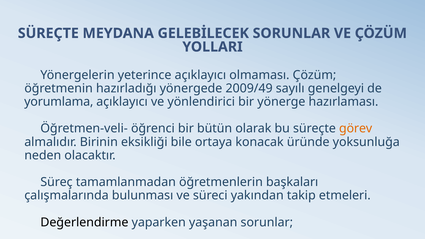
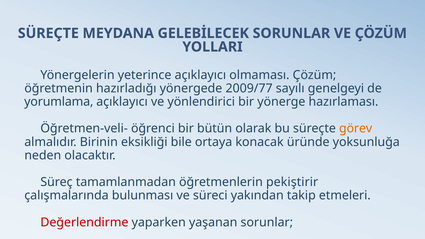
2009/49: 2009/49 -> 2009/77 (249, 88)
başkaları: başkaları -> pekiştirir (292, 182)
Değerlendirme colour: black -> red (84, 222)
